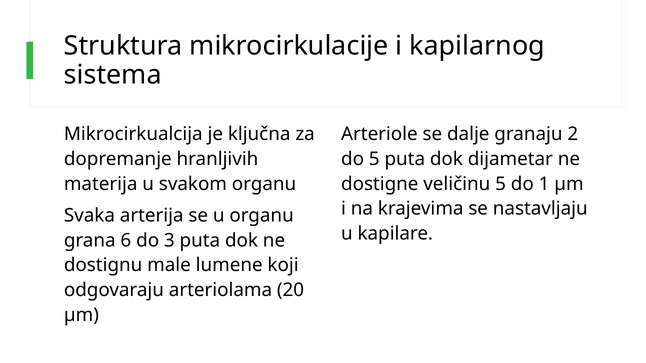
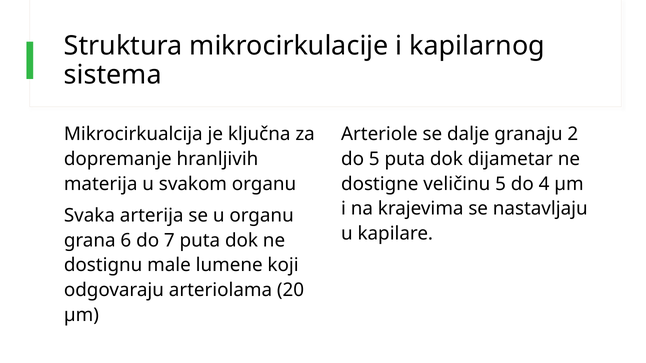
1: 1 -> 4 (544, 184)
3: 3 -> 7 (169, 241)
